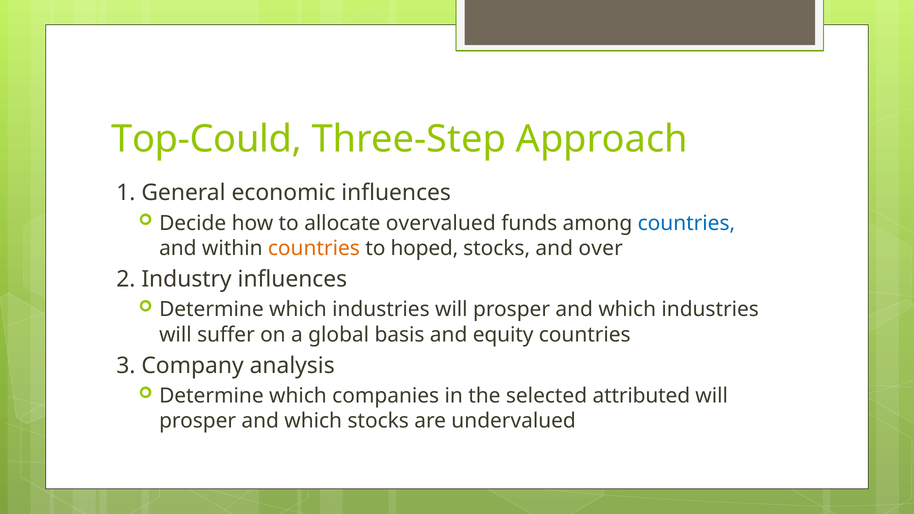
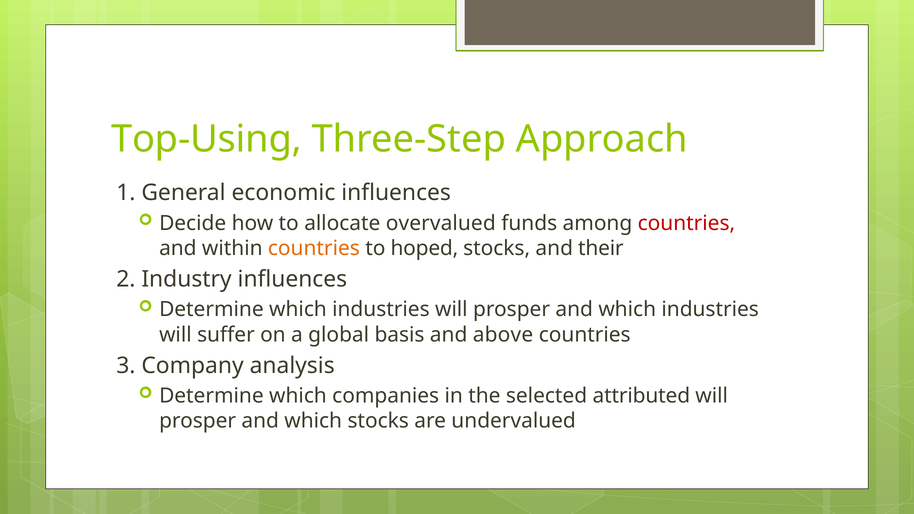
Top-Could: Top-Could -> Top-Using (207, 139)
countries colour: blue -> red (686, 223)
over: over -> their (601, 248)
equity: equity -> above (503, 335)
